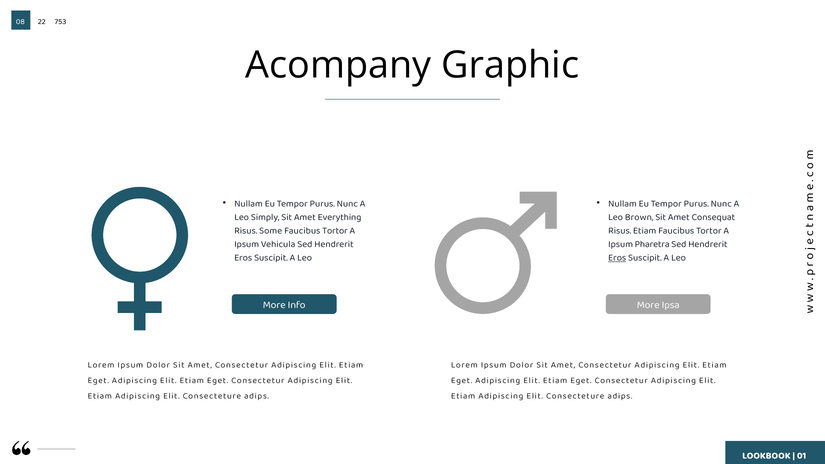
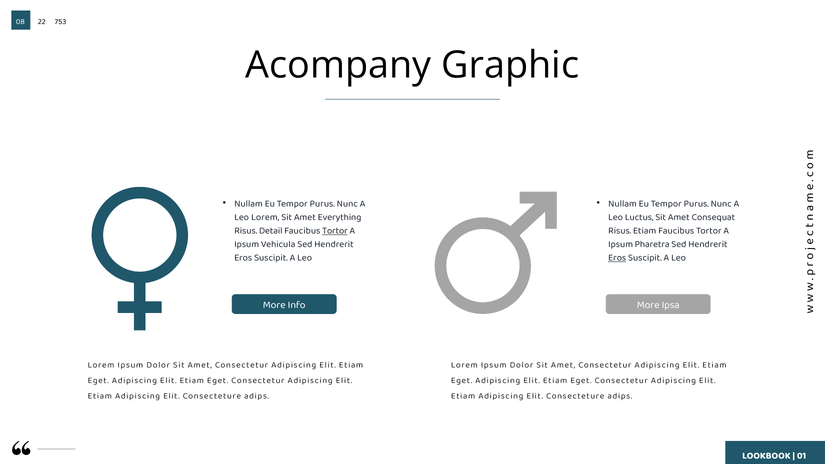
Leo Simply: Simply -> Lorem (265, 217)
Brown: Brown -> Luctus (639, 217)
Some: Some -> Detail (271, 231)
Tortor underline: none -> present (335, 231)
